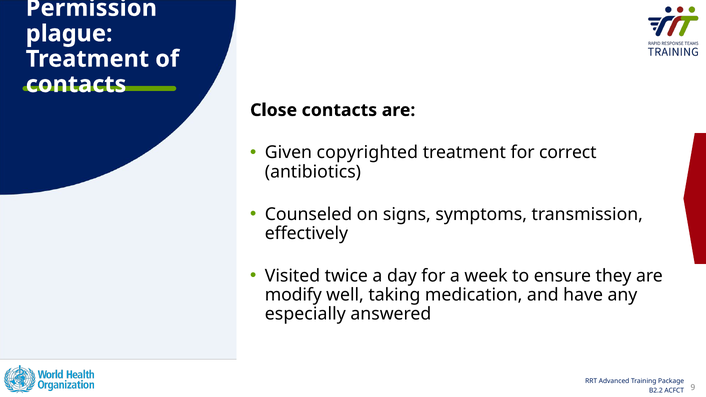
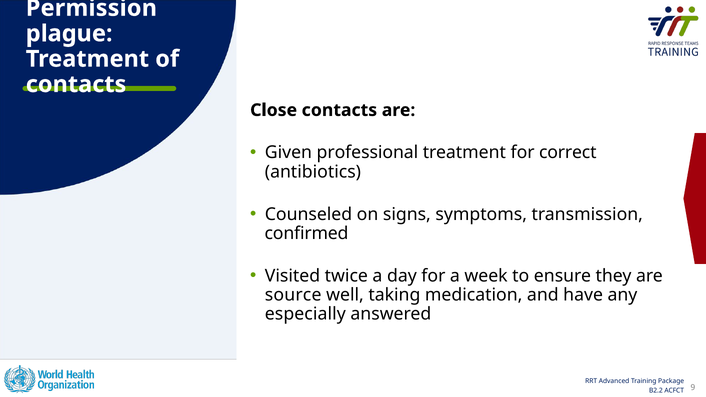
copyrighted: copyrighted -> professional (367, 153)
effectively: effectively -> confirmed (307, 233)
modify: modify -> source (293, 295)
